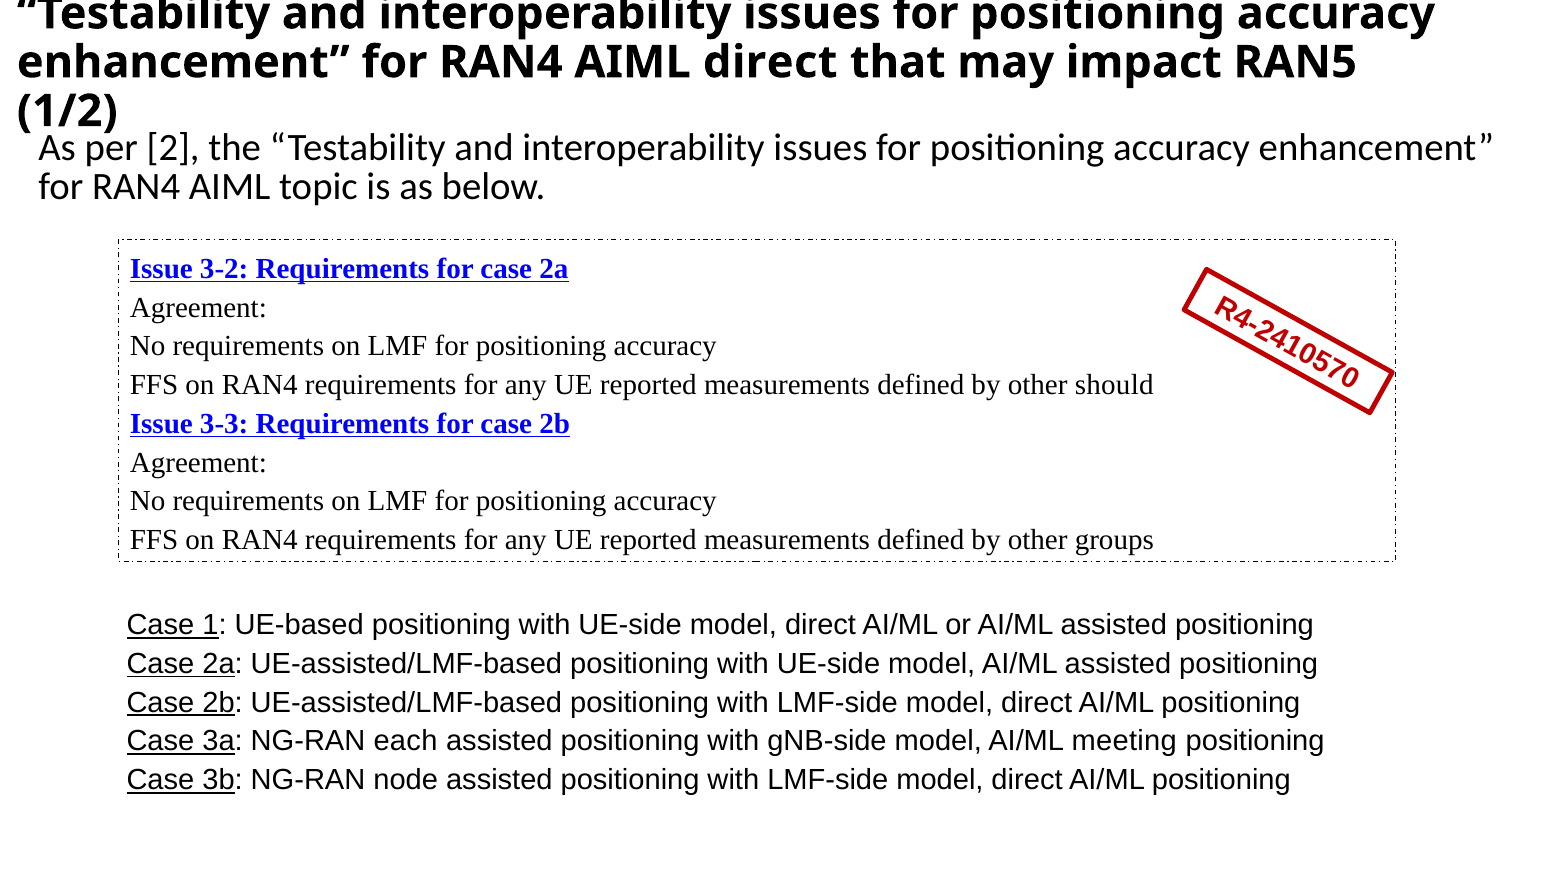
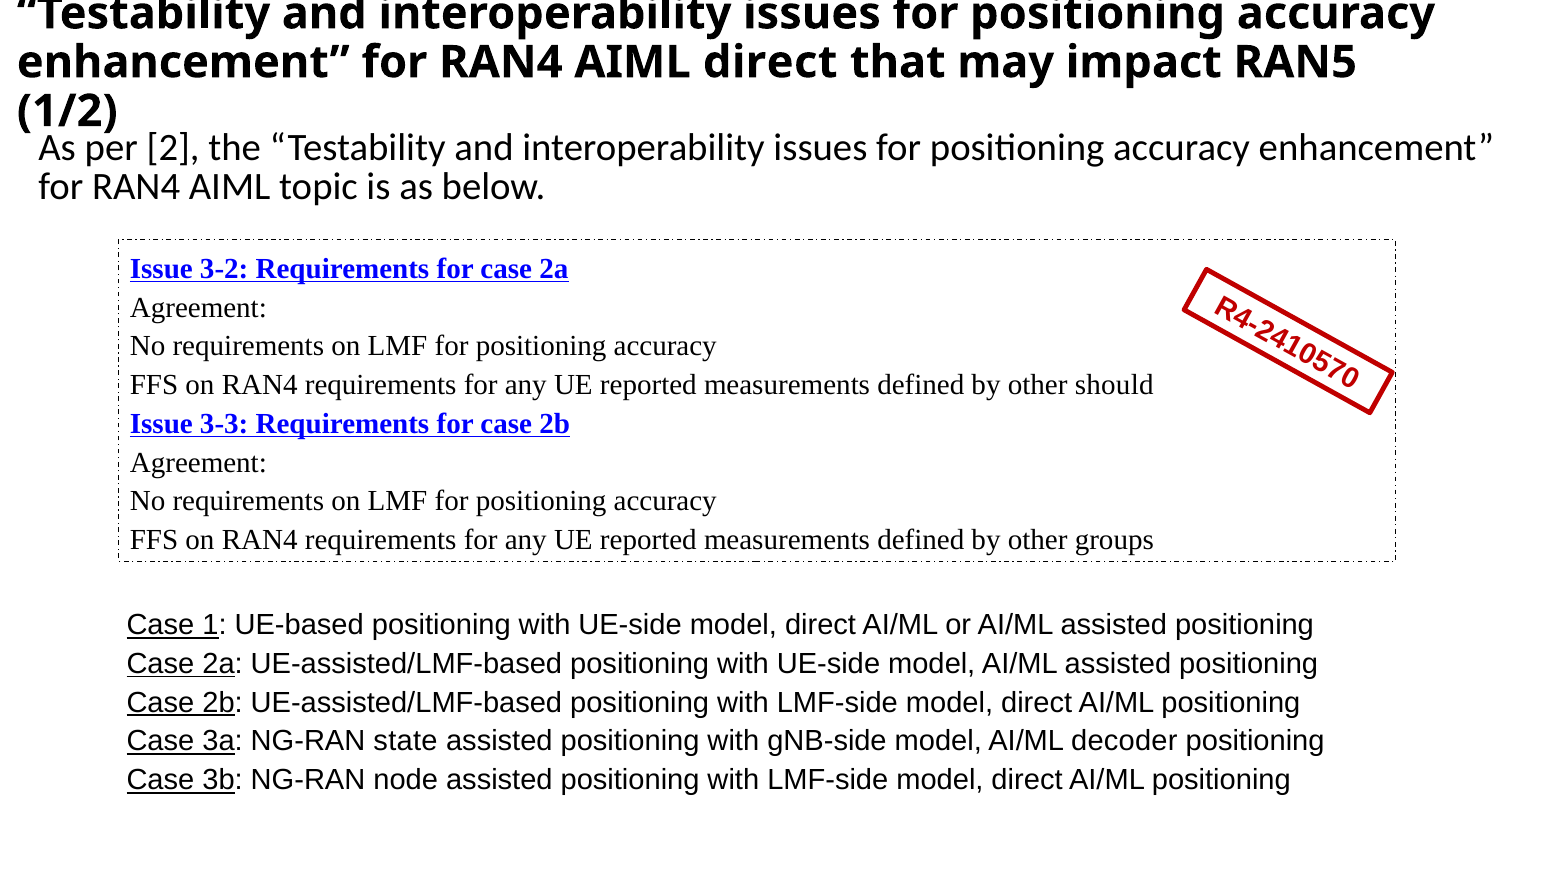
each: each -> state (405, 741)
meeting: meeting -> decoder (1124, 741)
